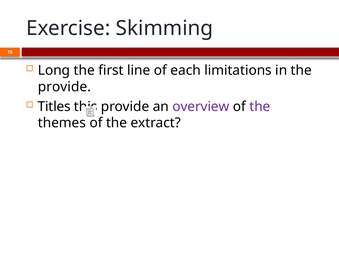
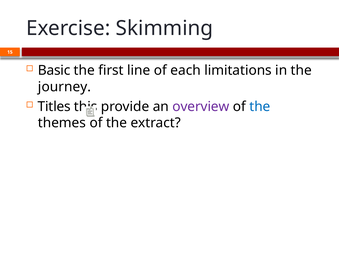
Long: Long -> Basic (54, 70)
provide: provide -> journey (64, 87)
the colour: purple -> blue (260, 106)
